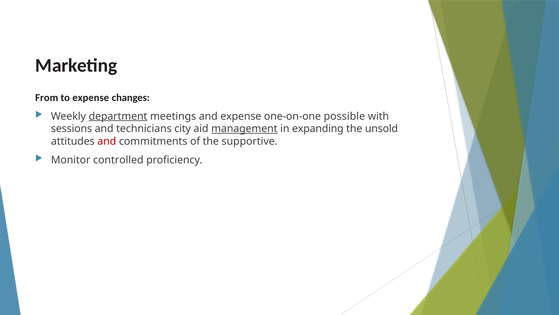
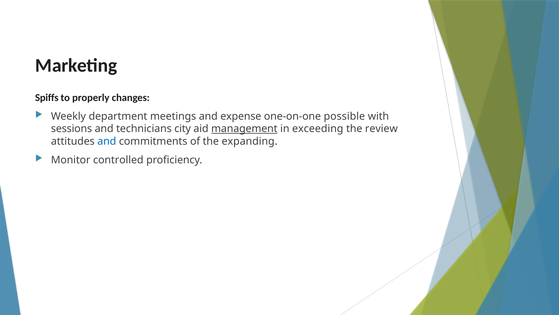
From: From -> Spiffs (47, 98)
to expense: expense -> properly (91, 98)
department underline: present -> none (118, 116)
expanding: expanding -> exceeding (318, 129)
unsold: unsold -> review (381, 129)
and colour: red -> blue (107, 141)
supportive: supportive -> expanding (250, 141)
